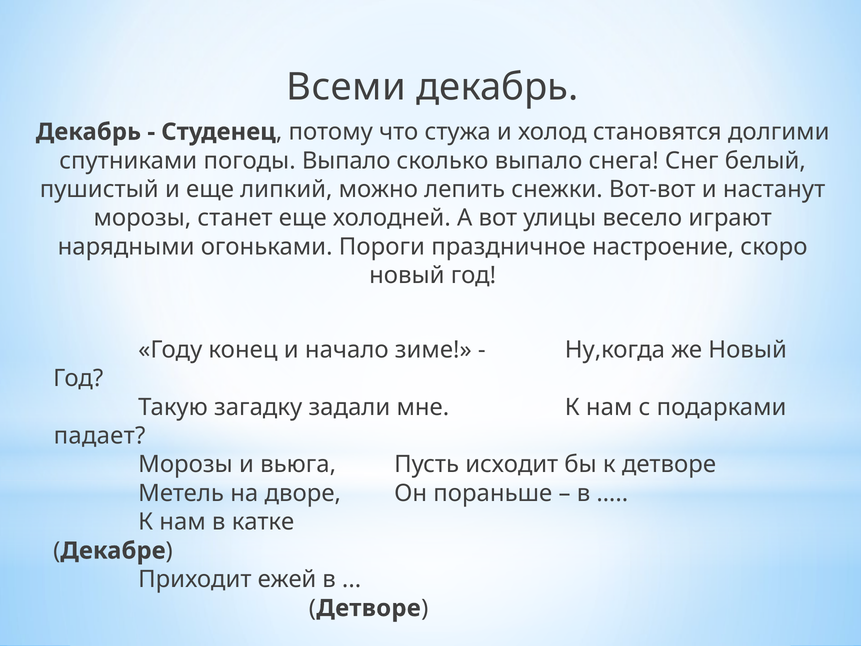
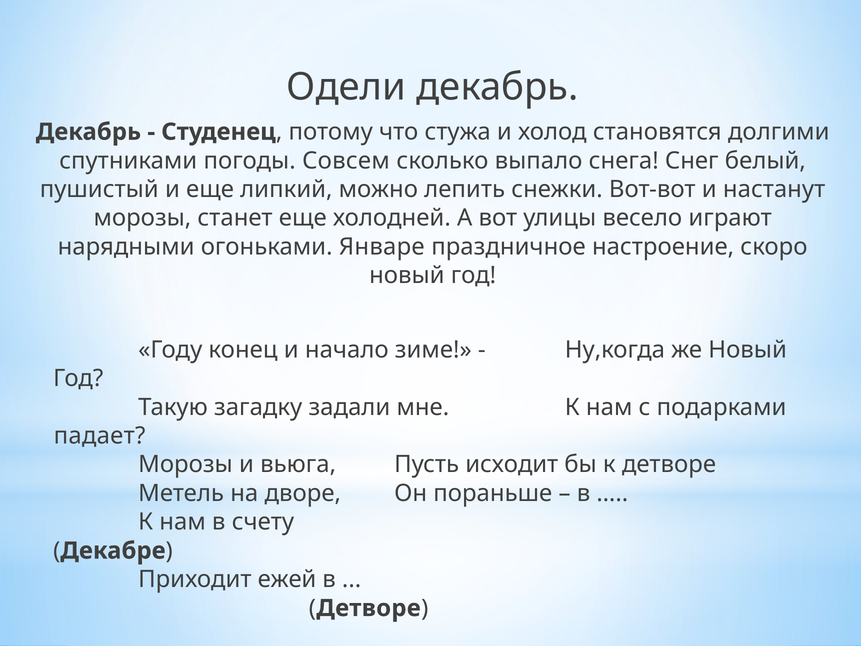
Всеми: Всеми -> Одели (346, 87)
погоды Выпало: Выпало -> Совсем (346, 161)
Пороги: Пороги -> Январе (382, 247)
катке: катке -> счету (263, 522)
